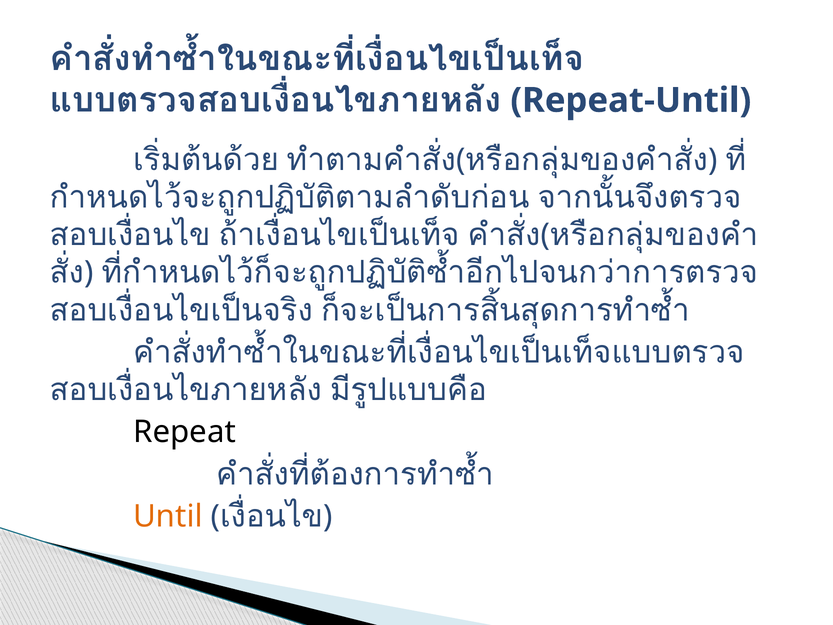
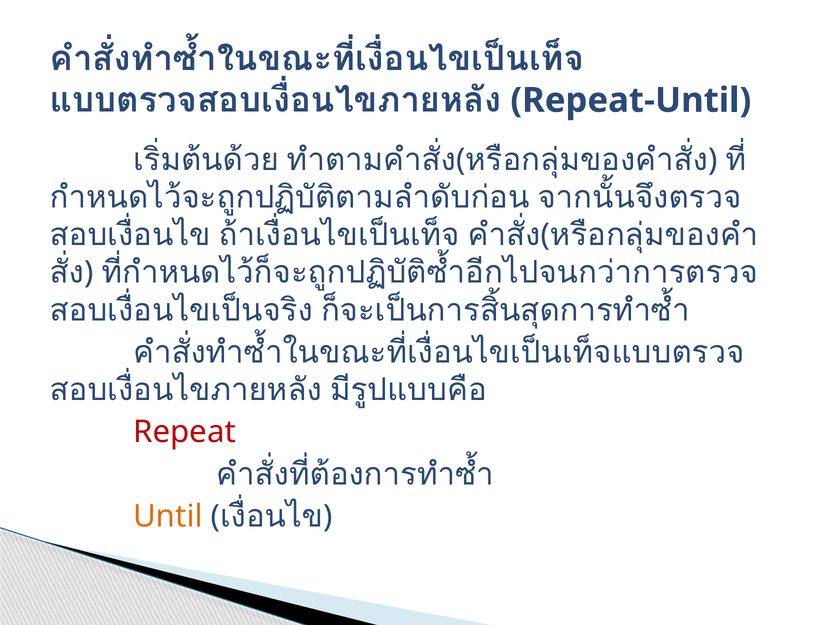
Repeat colour: black -> red (184, 432)
